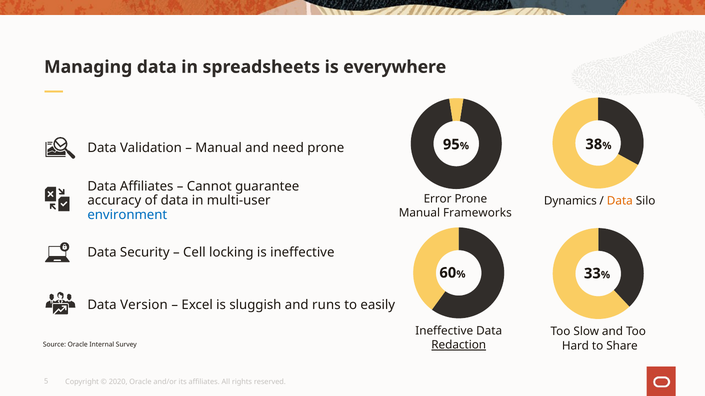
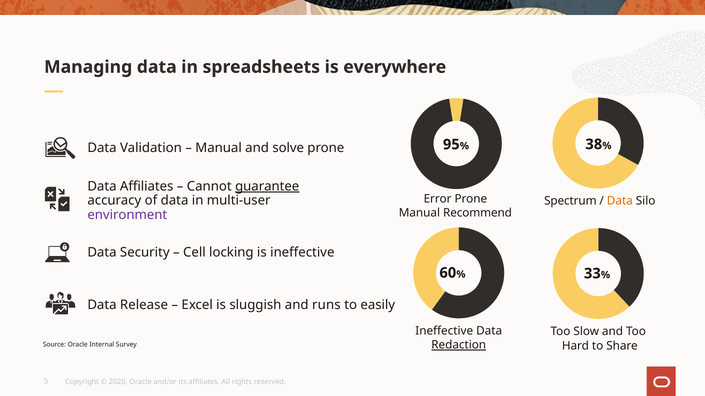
need: need -> solve (288, 148)
guarantee underline: none -> present (267, 187)
Dynamics: Dynamics -> Spectrum (570, 201)
Frameworks: Frameworks -> Recommend (478, 213)
environment colour: blue -> purple (127, 215)
Version: Version -> Release (144, 305)
